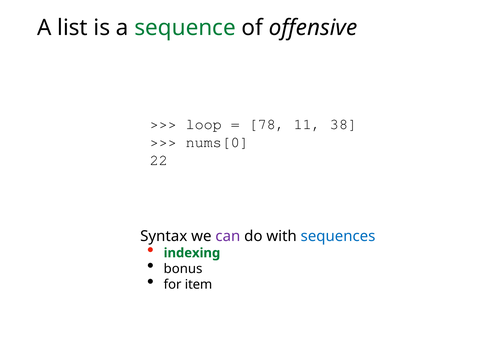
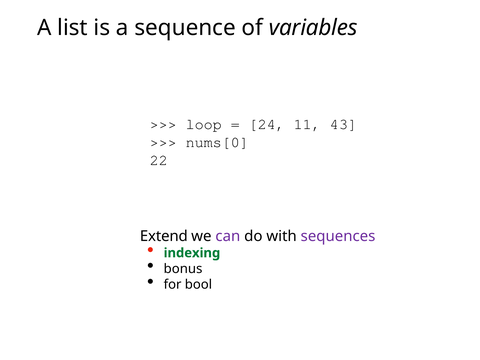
sequence colour: green -> black (185, 28)
offensive: offensive -> variables (313, 28)
78: 78 -> 24 (267, 124)
38: 38 -> 43 (344, 124)
Syntax: Syntax -> Extend (164, 236)
sequences colour: blue -> purple (338, 236)
item: item -> bool (198, 284)
